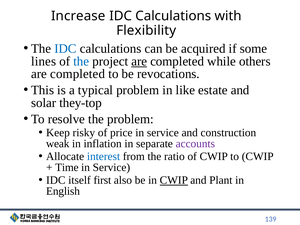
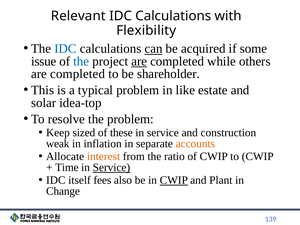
Increase: Increase -> Relevant (78, 16)
can underline: none -> present (154, 49)
lines: lines -> issue (44, 61)
revocations: revocations -> shareholder (168, 74)
they-top: they-top -> idea-top (81, 103)
risky: risky -> sized (84, 133)
price: price -> these (121, 133)
accounts colour: purple -> orange (195, 144)
interest colour: blue -> orange (104, 157)
Service underline: none -> present (111, 167)
first: first -> fees (102, 180)
English: English -> Change (63, 191)
